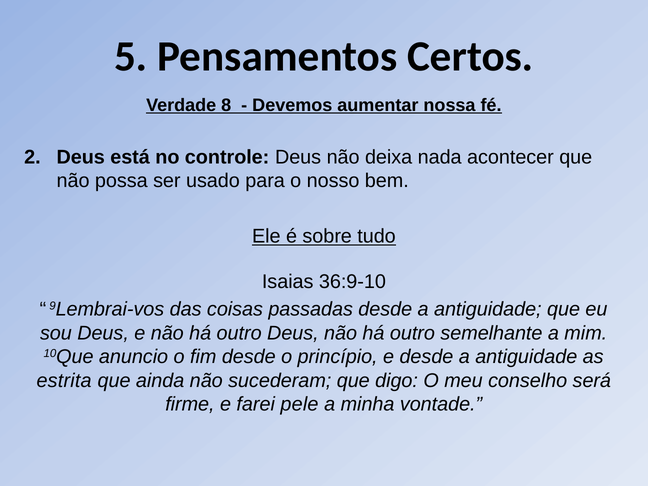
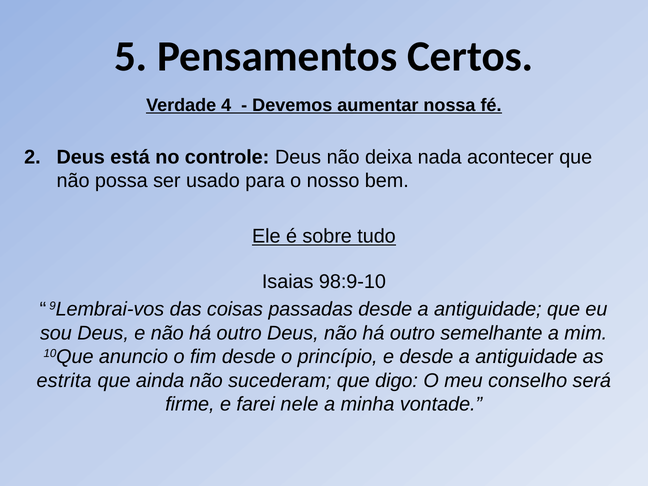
8: 8 -> 4 (226, 105)
36:9-10: 36:9-10 -> 98:9-10 (352, 282)
pele: pele -> nele (299, 404)
